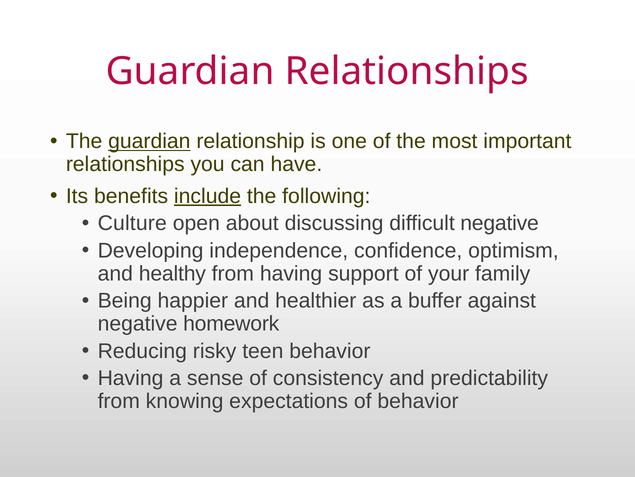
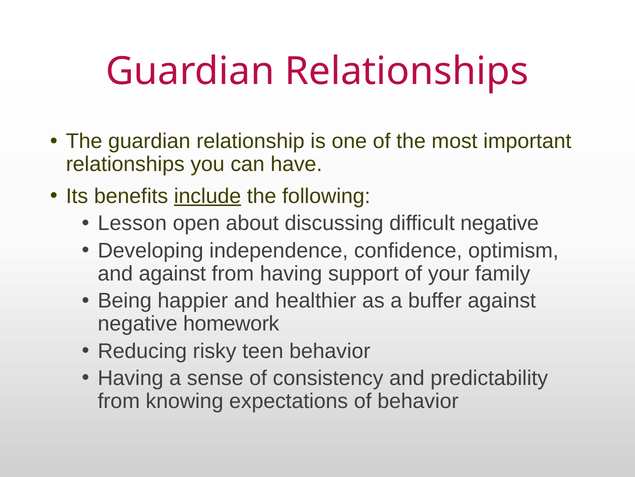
guardian underline: present -> none (149, 141)
Culture: Culture -> Lesson (132, 223)
and healthy: healthy -> against (172, 273)
